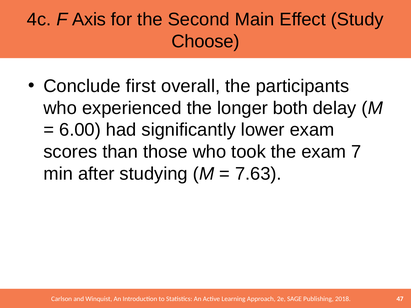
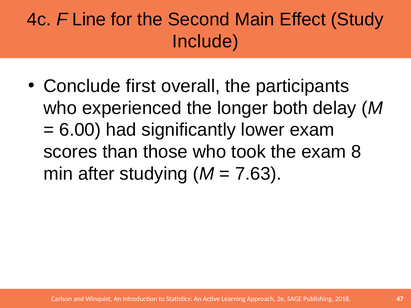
Axis: Axis -> Line (89, 19)
Choose: Choose -> Include (205, 41)
7: 7 -> 8 (356, 152)
